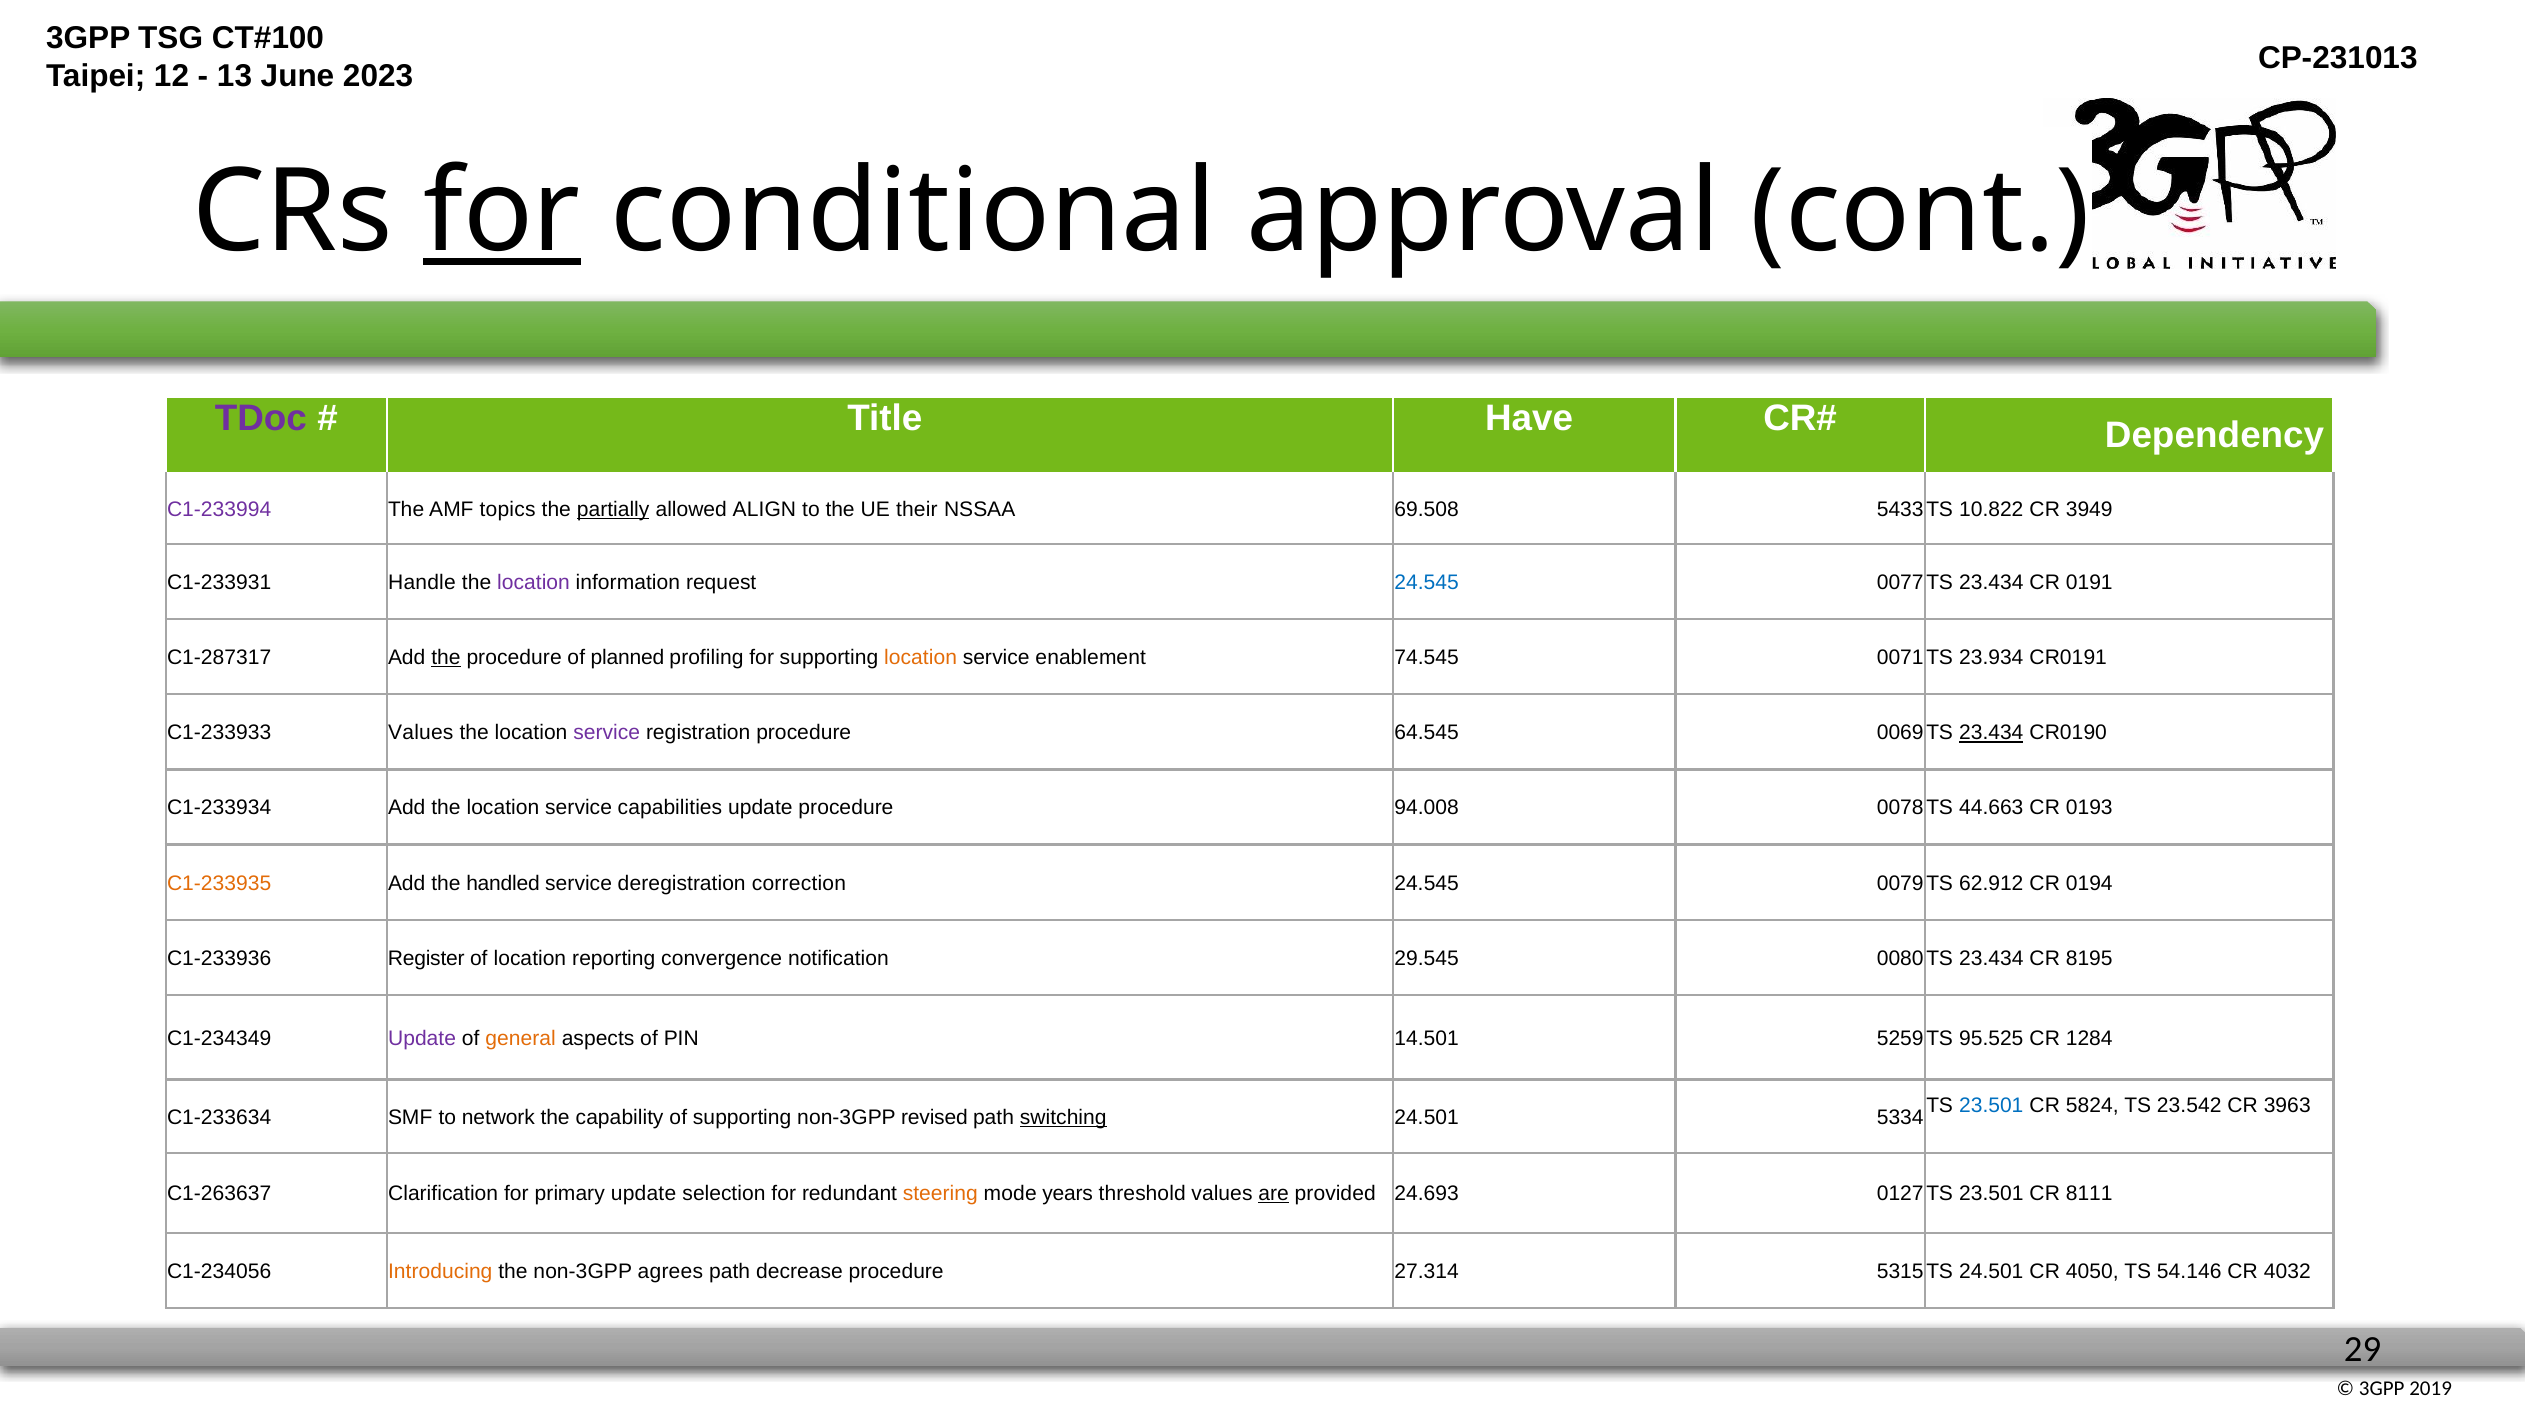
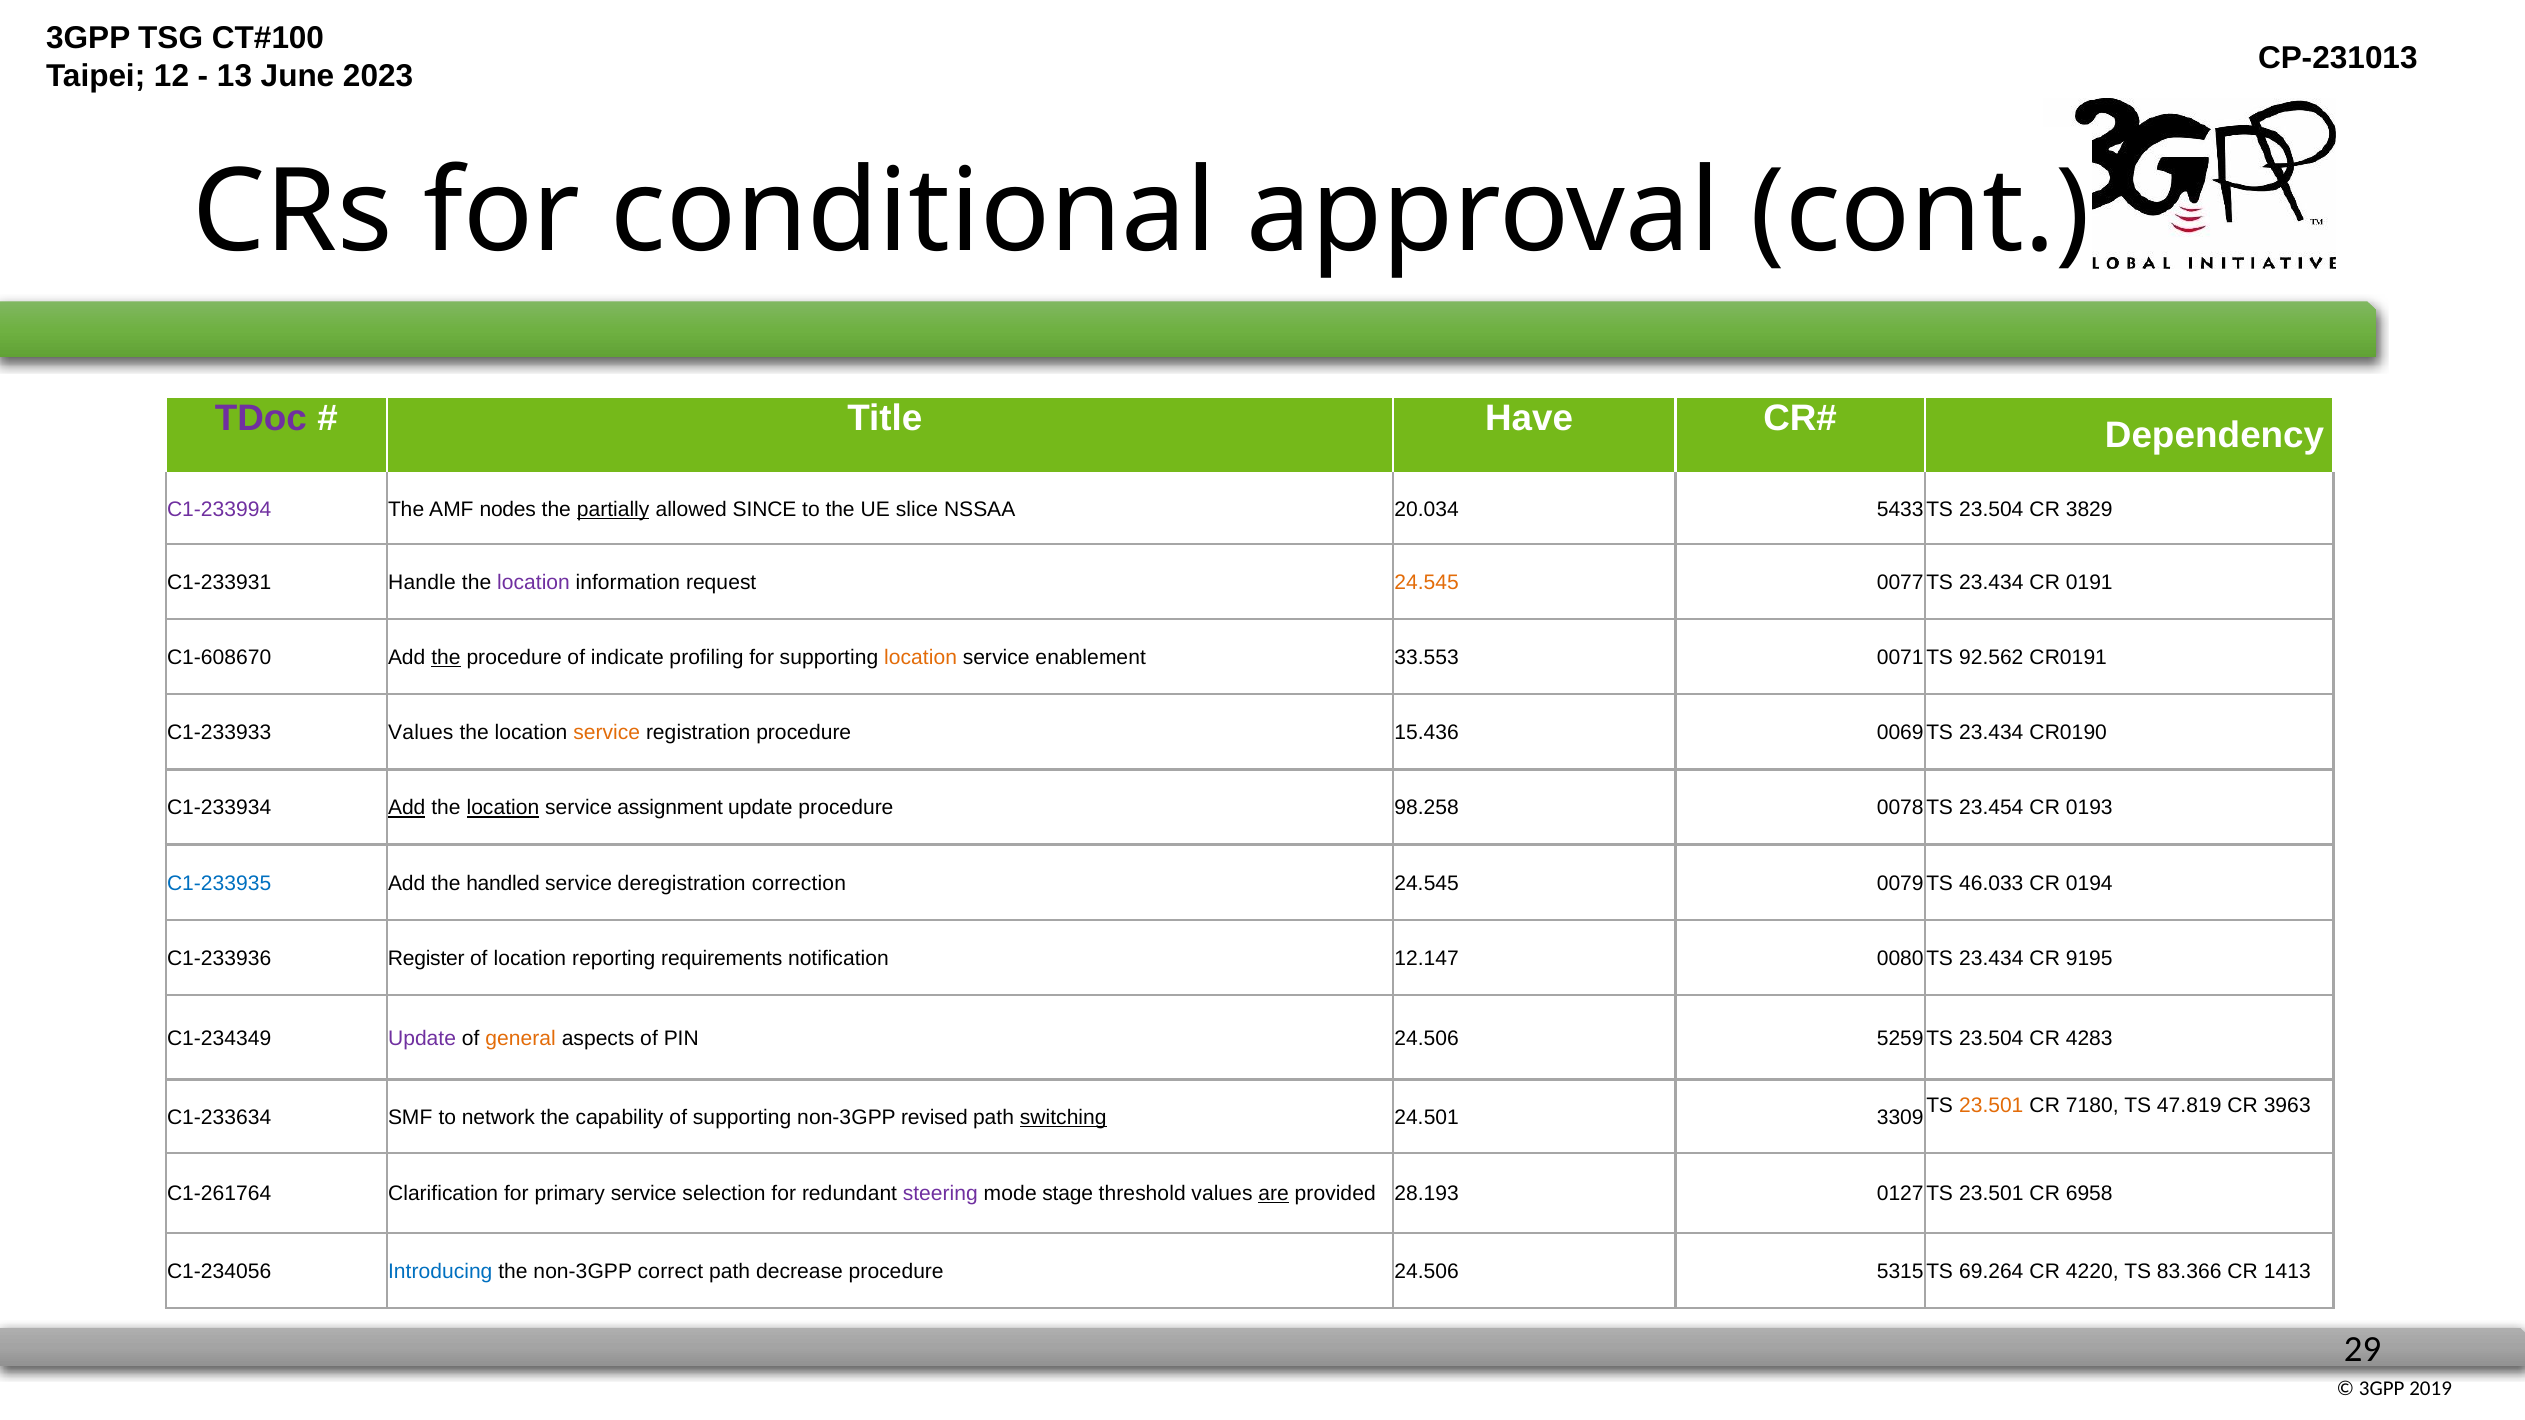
for underline: present -> none (502, 212)
topics: topics -> nodes (508, 510)
ALIGN: ALIGN -> SINCE (765, 510)
their: their -> slice (917, 510)
69.508: 69.508 -> 20.034 (1427, 510)
10.822: 10.822 -> 23.504 (1991, 510)
3949: 3949 -> 3829 (2089, 510)
24.545 colour: blue -> orange (1427, 583)
C1-287317: C1-287317 -> C1-608670 (219, 658)
planned: planned -> indicate (627, 658)
74.545: 74.545 -> 33.553 (1427, 658)
23.934: 23.934 -> 92.562 (1991, 658)
service colour: purple -> orange (607, 733)
64.545: 64.545 -> 15.436 (1427, 733)
23.434 underline: present -> none (1991, 733)
Add underline: none -> present (407, 808)
location underline: none -> present (503, 808)
capabilities: capabilities -> assignment (670, 808)
94.008: 94.008 -> 98.258 (1427, 808)
44.663: 44.663 -> 23.454 (1991, 808)
C1-233935 colour: orange -> blue (219, 883)
62.912: 62.912 -> 46.033 (1991, 883)
convergence: convergence -> requirements (722, 958)
29.545: 29.545 -> 12.147 (1427, 958)
8195: 8195 -> 9195 (2089, 958)
PIN 14.501: 14.501 -> 24.506 (1427, 1038)
95.525: 95.525 -> 23.504 (1991, 1038)
1284: 1284 -> 4283 (2089, 1038)
23.501 colour: blue -> orange (1991, 1106)
5824: 5824 -> 7180 (2092, 1106)
23.542: 23.542 -> 47.819 (2189, 1106)
5334: 5334 -> 3309 (1900, 1117)
C1-263637: C1-263637 -> C1-261764 (219, 1194)
primary update: update -> service (644, 1194)
steering colour: orange -> purple (940, 1194)
years: years -> stage (1068, 1194)
24.693: 24.693 -> 28.193 (1427, 1194)
8111: 8111 -> 6958 (2089, 1194)
Introducing colour: orange -> blue (440, 1272)
agrees: agrees -> correct (670, 1272)
procedure 27.314: 27.314 -> 24.506 (1427, 1272)
24.501: 24.501 -> 69.264 (1991, 1272)
4050: 4050 -> 4220 (2092, 1272)
54.146: 54.146 -> 83.366 (2189, 1272)
4032: 4032 -> 1413 (2287, 1272)
